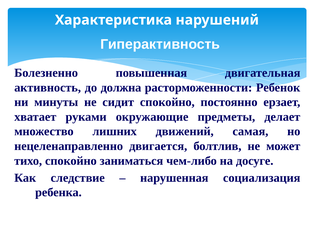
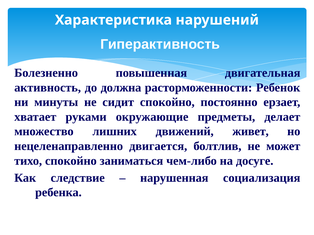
самая: самая -> живет (251, 132)
